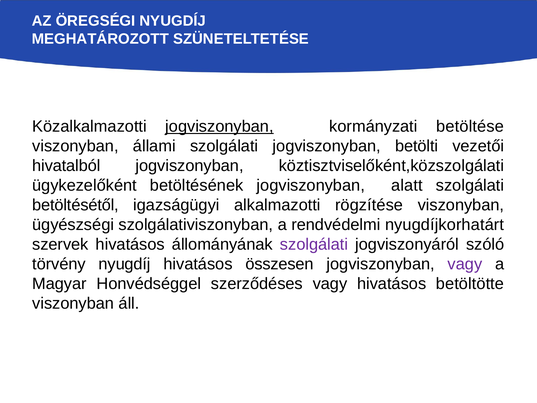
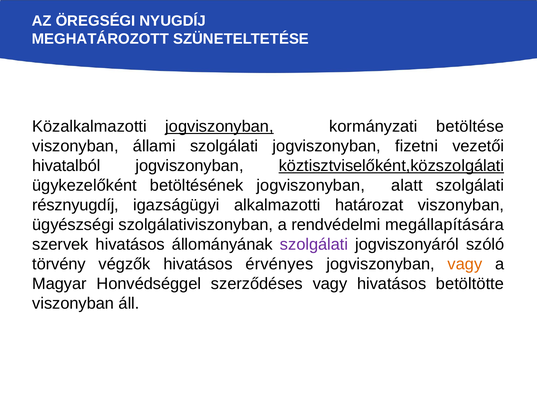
betölti: betölti -> fizetni (417, 146)
köztisztviselőként,közszolgálati underline: none -> present (391, 166)
betöltésétől: betöltésétől -> résznyugdíj (75, 205)
rögzítése: rögzítése -> határozat (369, 205)
nyugdíjkorhatárt: nyugdíjkorhatárt -> megállapítására (444, 225)
törvény nyugdíj: nyugdíj -> végzők (125, 264)
összesen: összesen -> érvényes (279, 264)
vagy colour: purple -> orange (465, 264)
